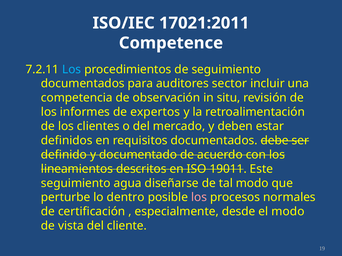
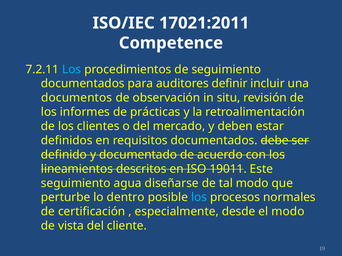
sector: sector -> definir (230, 84)
competencia: competencia -> documentos (77, 98)
expertos: expertos -> prácticas (155, 112)
los colour: pink -> light blue (199, 198)
